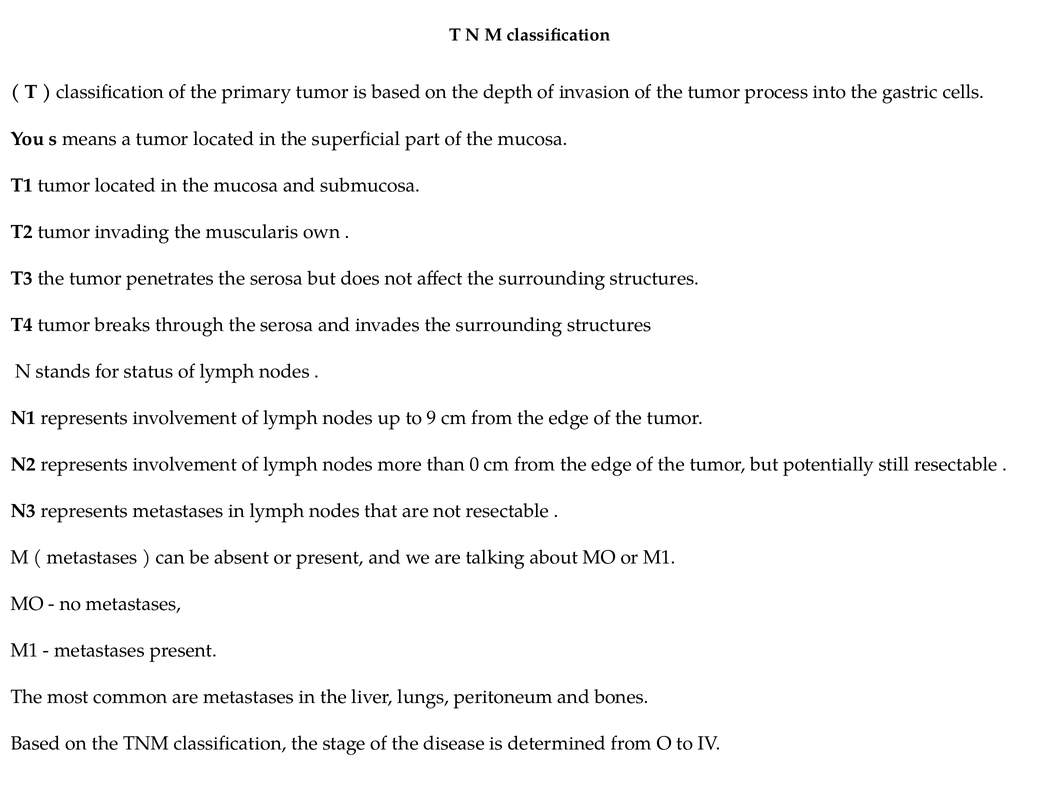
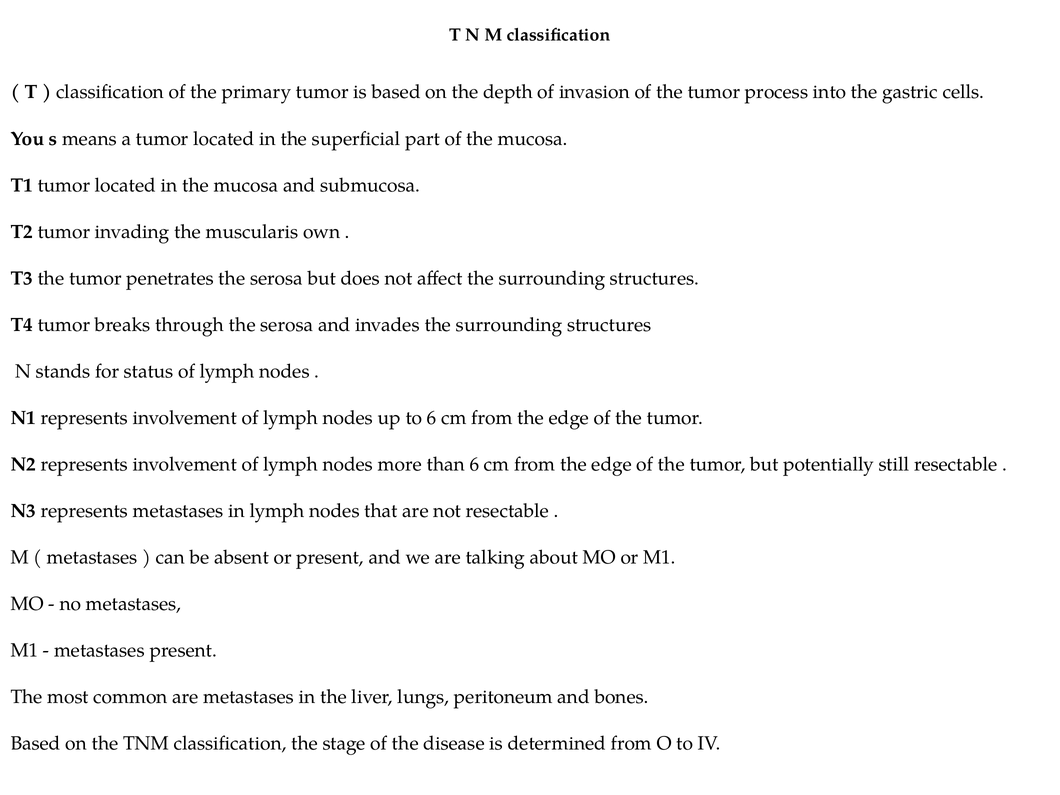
to 9: 9 -> 6 (432, 418)
than 0: 0 -> 6 (474, 464)
